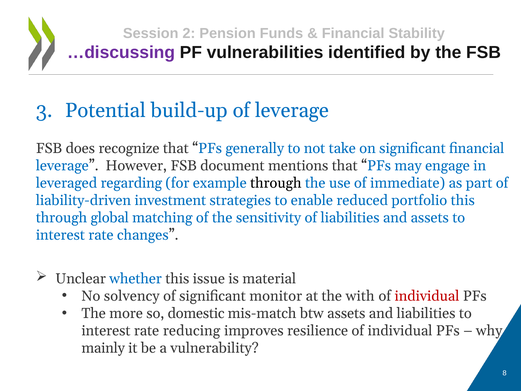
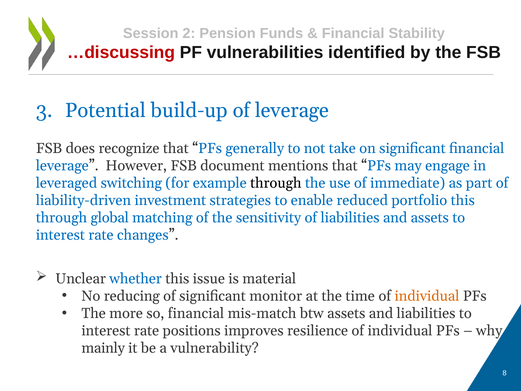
…discussing colour: purple -> red (121, 53)
regarding: regarding -> switching (131, 183)
solvency: solvency -> reducing (132, 296)
with: with -> time (360, 296)
individual colour: red -> orange (427, 296)
so domestic: domestic -> financial (196, 313)
reducing: reducing -> positions (192, 331)
